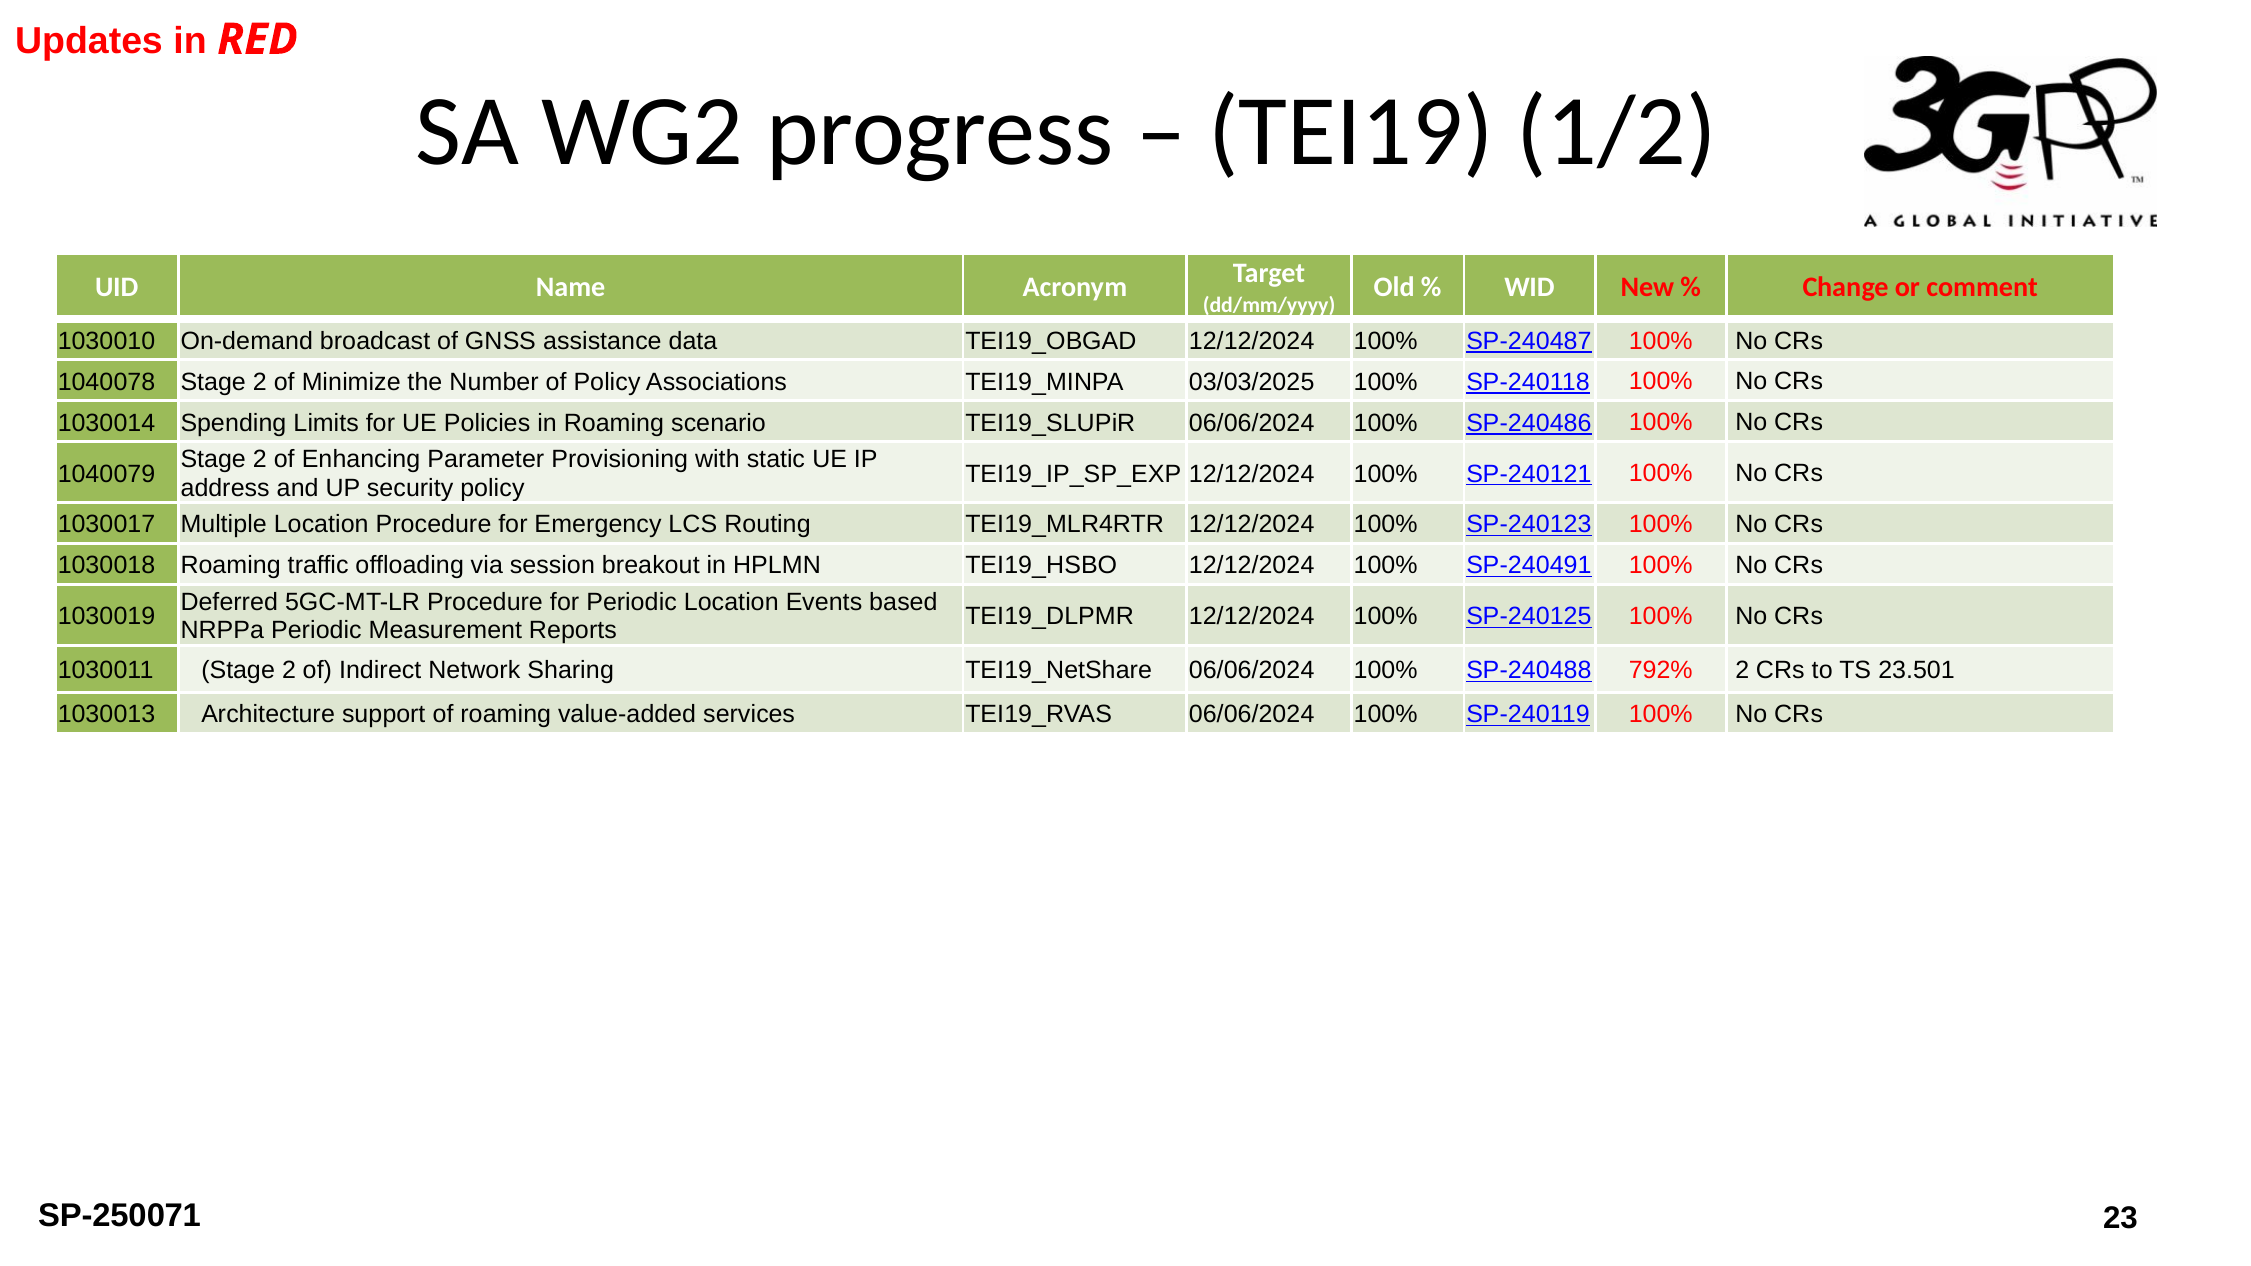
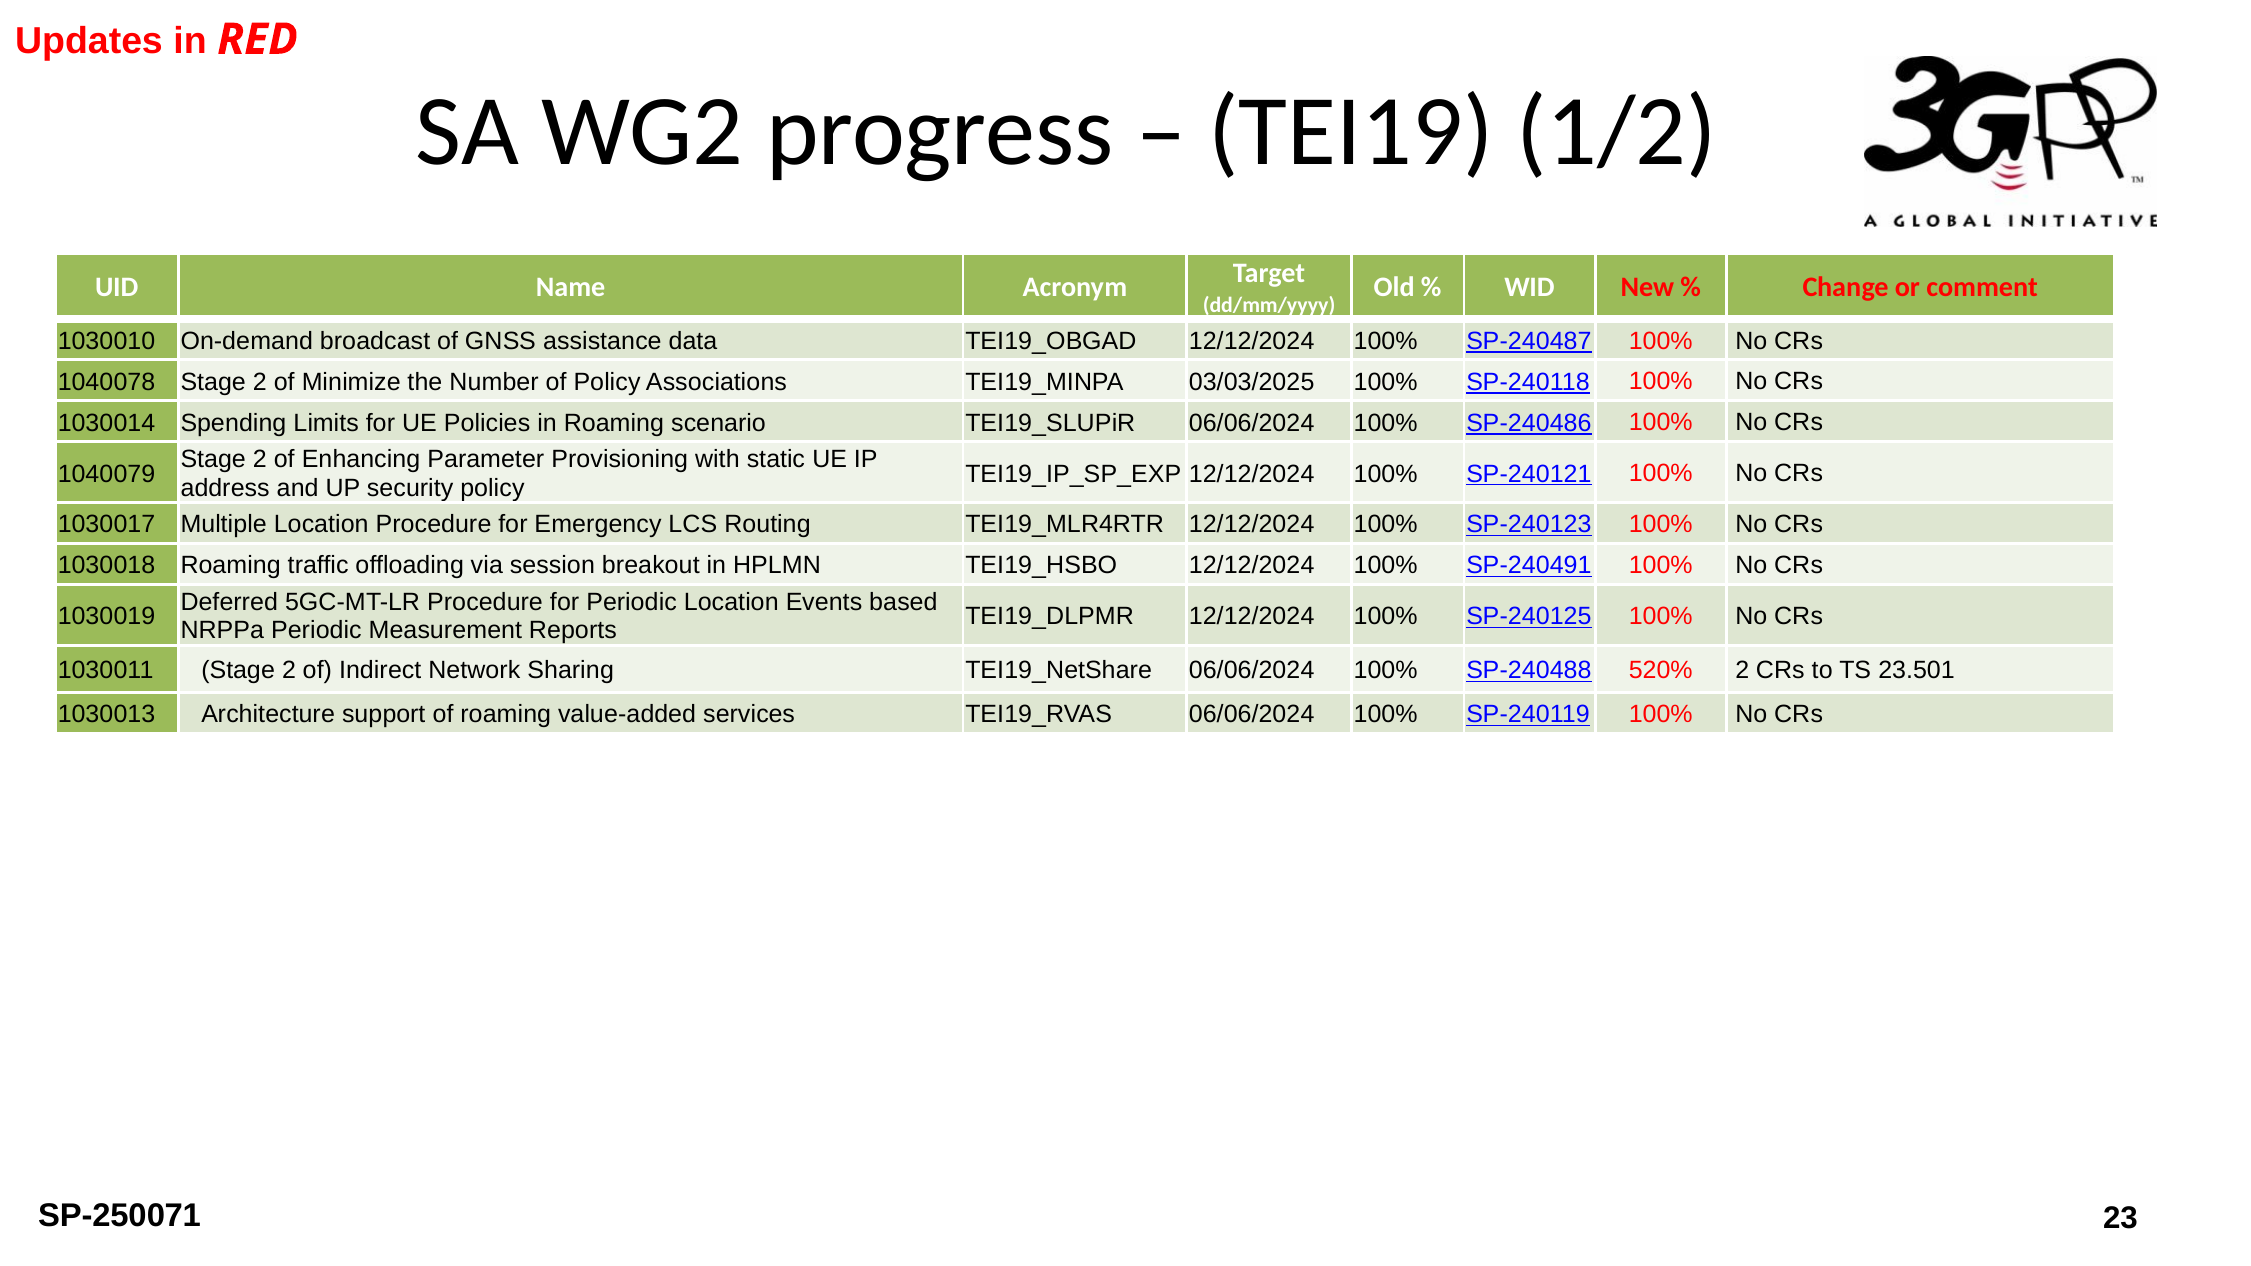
792%: 792% -> 520% (1661, 671)
